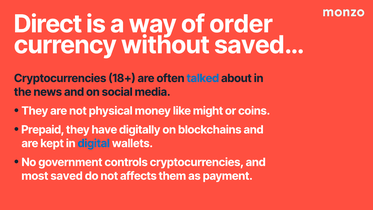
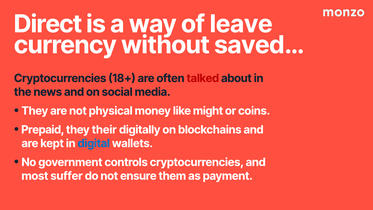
order: order -> leave (241, 24)
talked colour: blue -> red (203, 78)
have: have -> their (104, 130)
saved: saved -> suffer (67, 176)
affects: affects -> ensure (138, 176)
